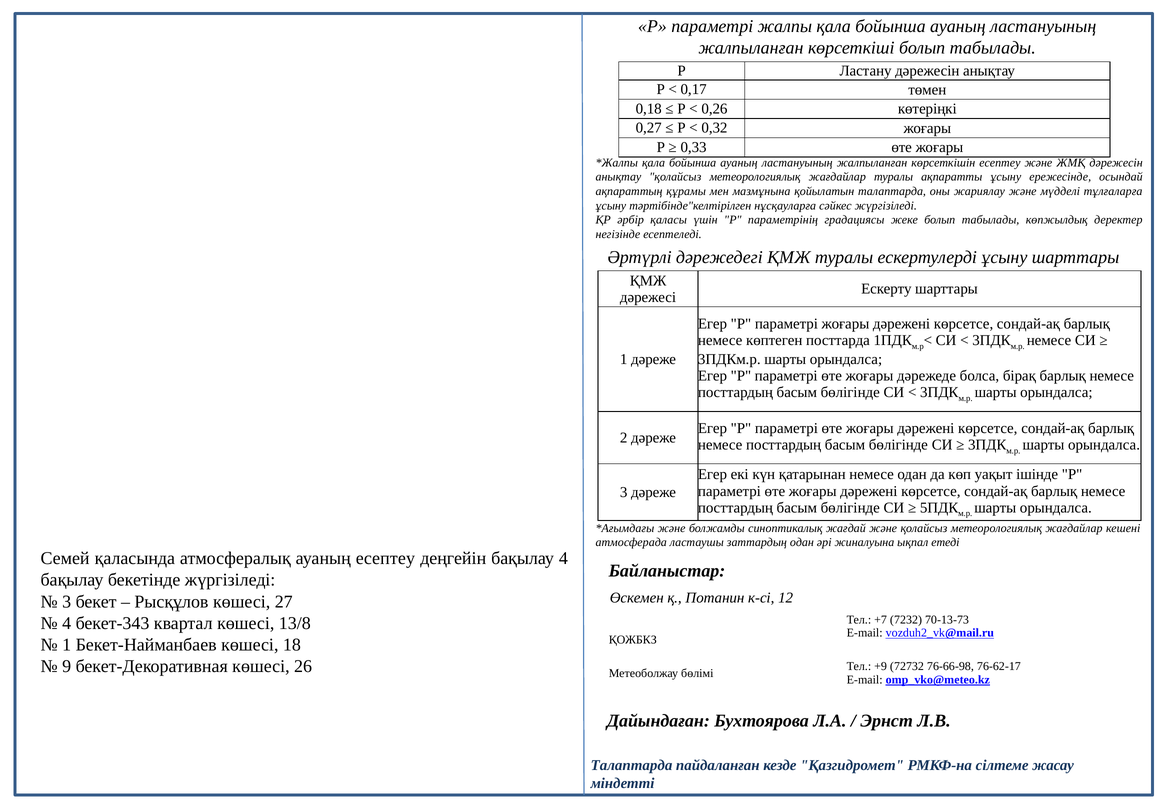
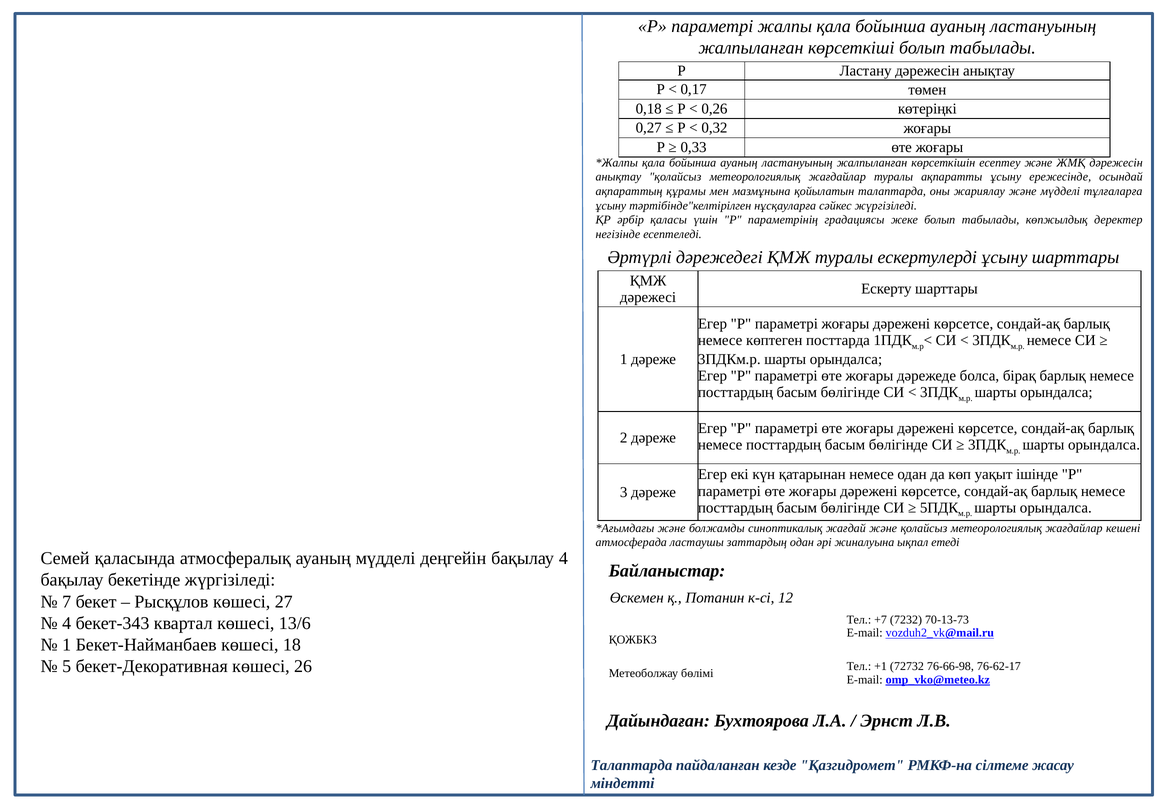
ауаның есептеу: есептеу -> мүдделі (386, 558)
3: 3 -> 7 (67, 601)
13/8: 13/8 -> 13/6 (295, 623)
9: 9 -> 5 (67, 666)
+9: +9 -> +1 (881, 666)
